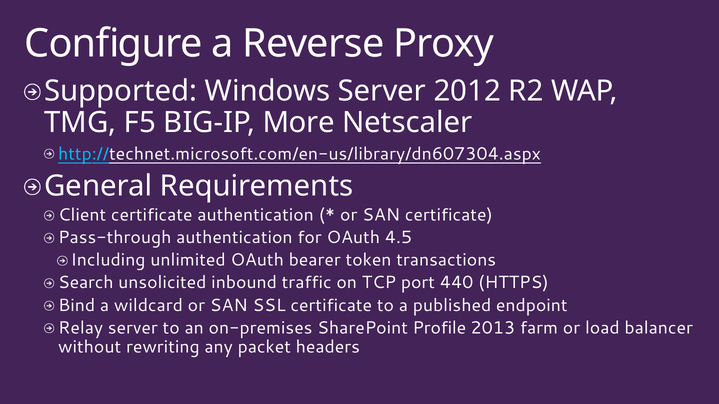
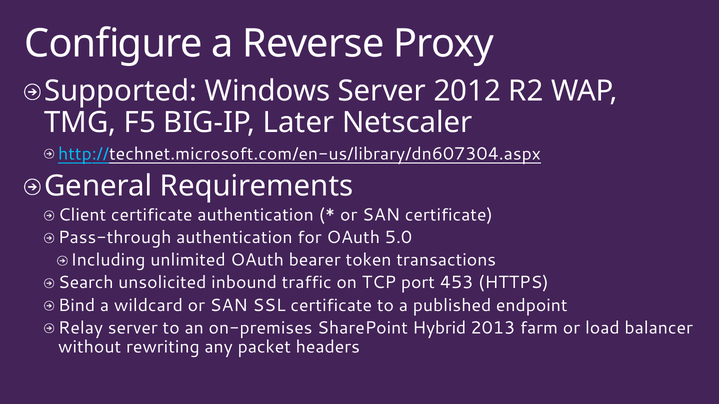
More: More -> Later (298, 123)
4.5: 4.5 -> 5.0 (398, 238)
440: 440 -> 453 (457, 283)
Profile: Profile -> Hybrid (439, 328)
